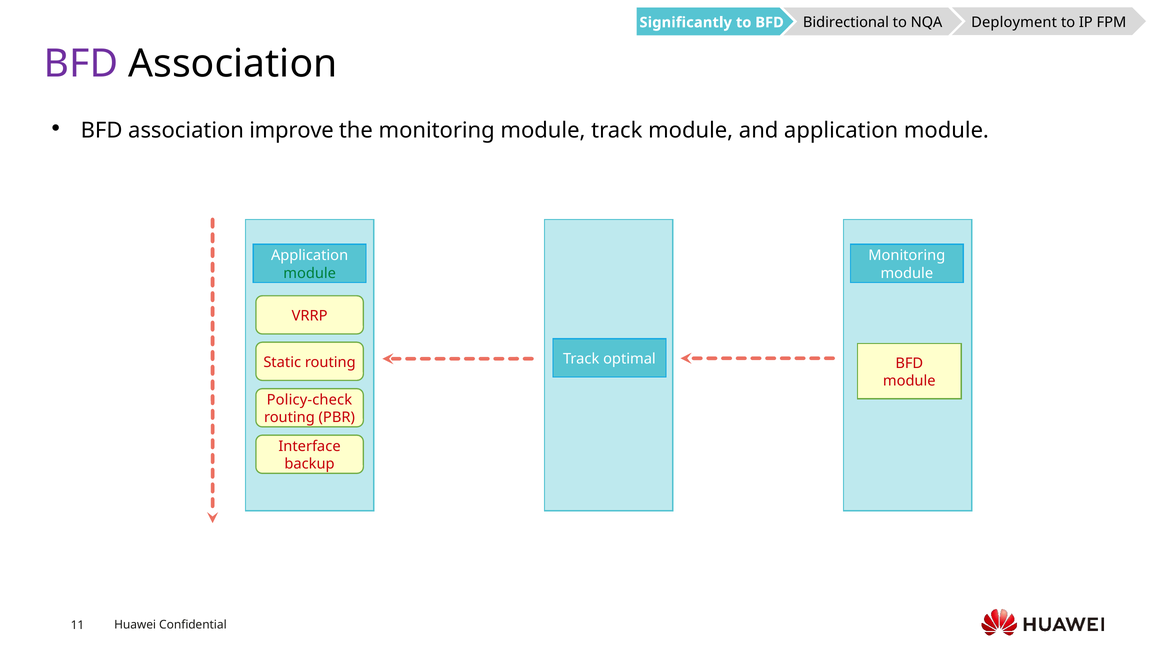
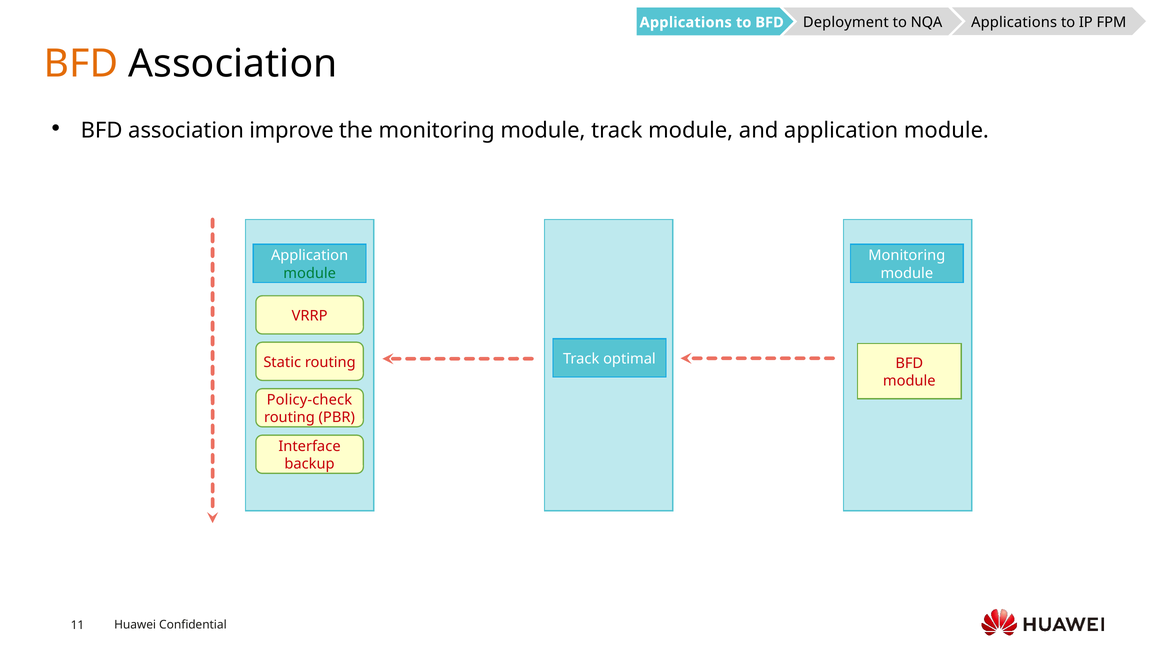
Significantly: Significantly -> Applications (686, 22)
Bidirectional: Bidirectional -> Deployment (846, 22)
NQA Deployment: Deployment -> Applications (1014, 22)
BFD colour: purple -> orange (81, 64)
